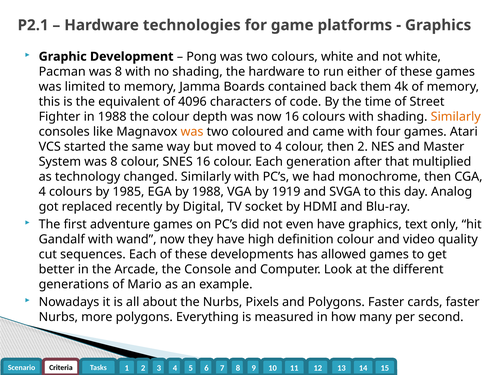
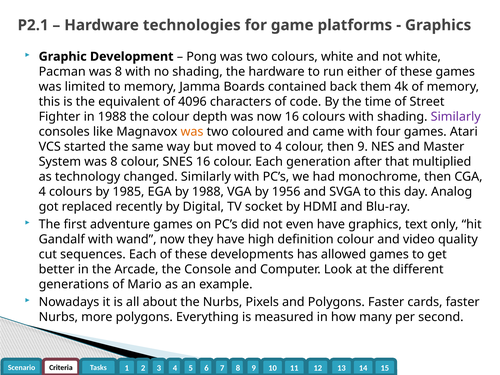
Similarly colour: orange -> purple (456, 117)
then 2: 2 -> 9 (363, 147)
1919: 1919 -> 1956 (286, 192)
